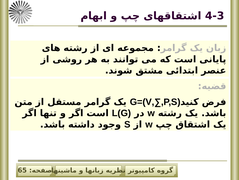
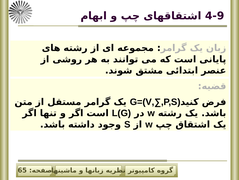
4-3: 4-3 -> 4-9 (215, 16)
